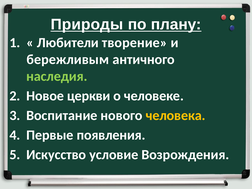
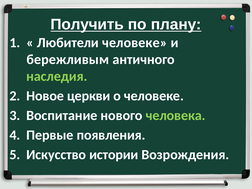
Природы: Природы -> Получить (87, 24)
Любители творение: творение -> человеке (135, 43)
человека colour: yellow -> light green (176, 116)
условие: условие -> истории (114, 155)
